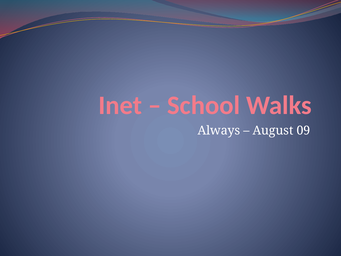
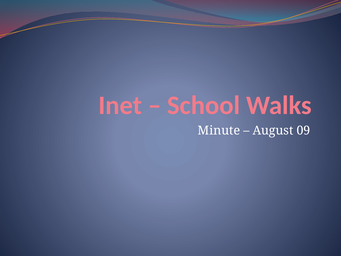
Always: Always -> Minute (219, 130)
